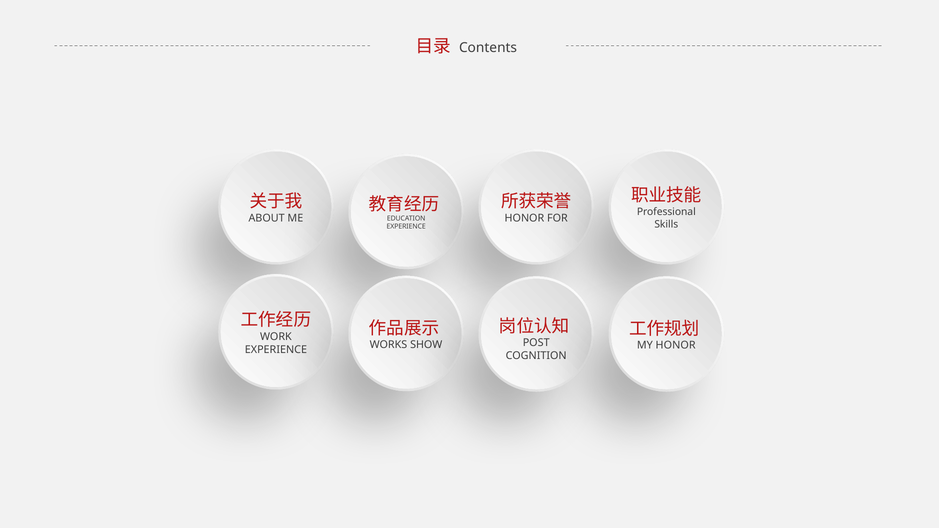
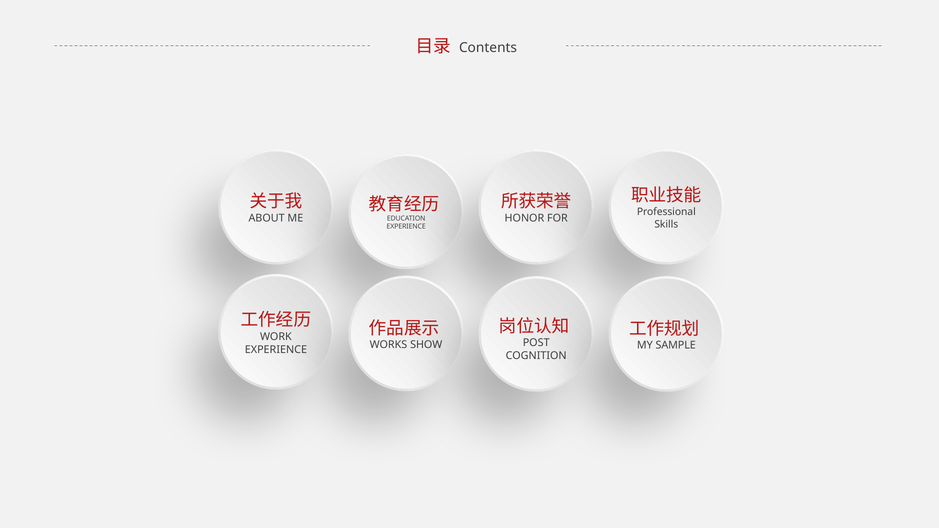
HONOR: HONOR -> SAMPLE (676, 345)
